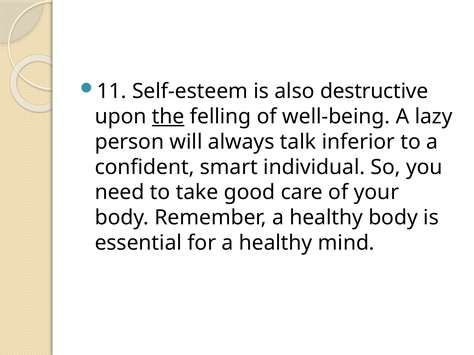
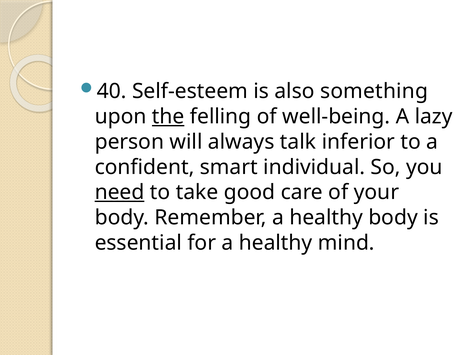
11: 11 -> 40 (112, 92)
destructive: destructive -> something (374, 92)
need underline: none -> present (120, 193)
